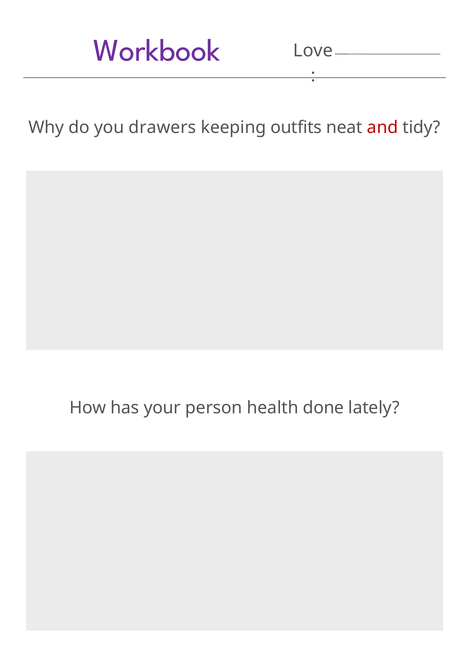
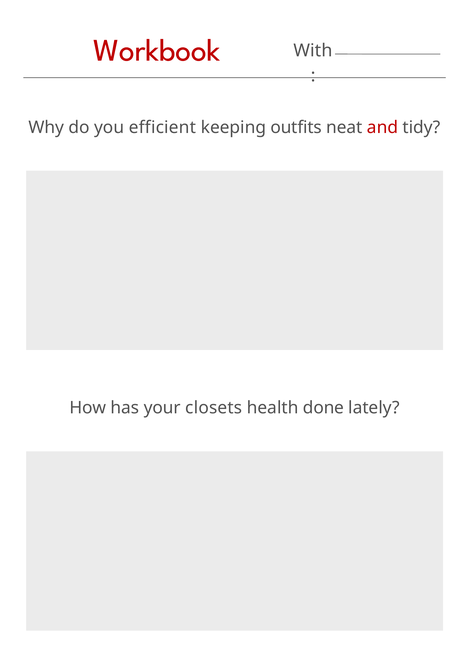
Workbook colour: purple -> red (157, 50)
Love: Love -> With (313, 51)
drawers: drawers -> efficient (162, 128)
person: person -> closets (214, 408)
